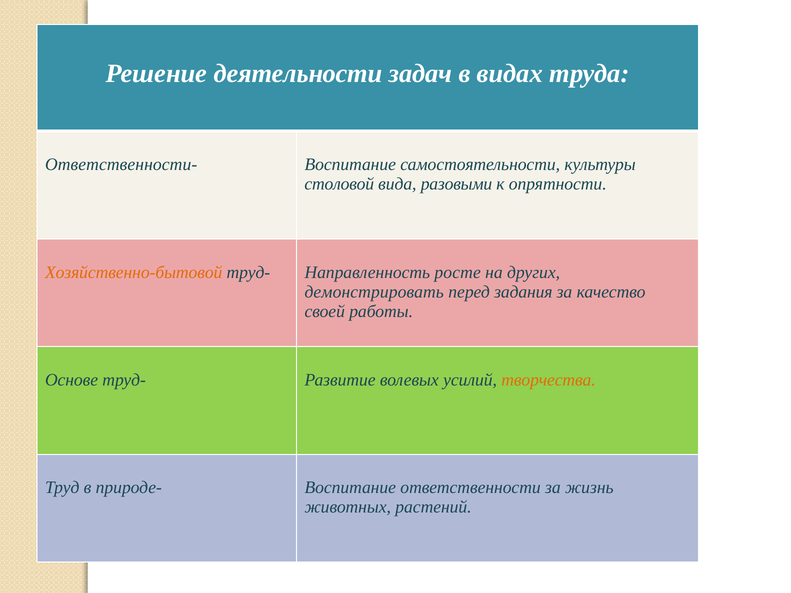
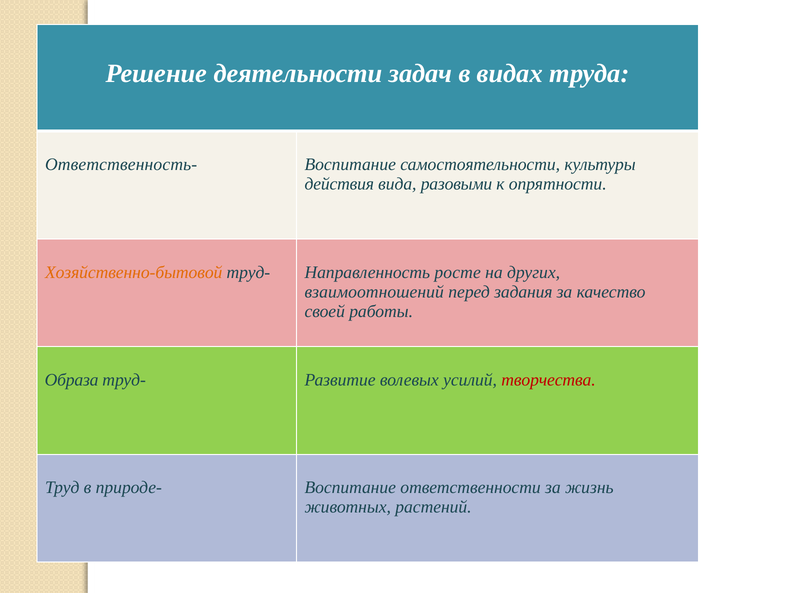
Ответственности-: Ответственности- -> Ответственность- (121, 165)
столовой: столовой -> действия (339, 184)
демонстрировать: демонстрировать -> взаимоотношений (374, 292)
Основе: Основе -> Образа (72, 380)
творчества colour: orange -> red (548, 380)
